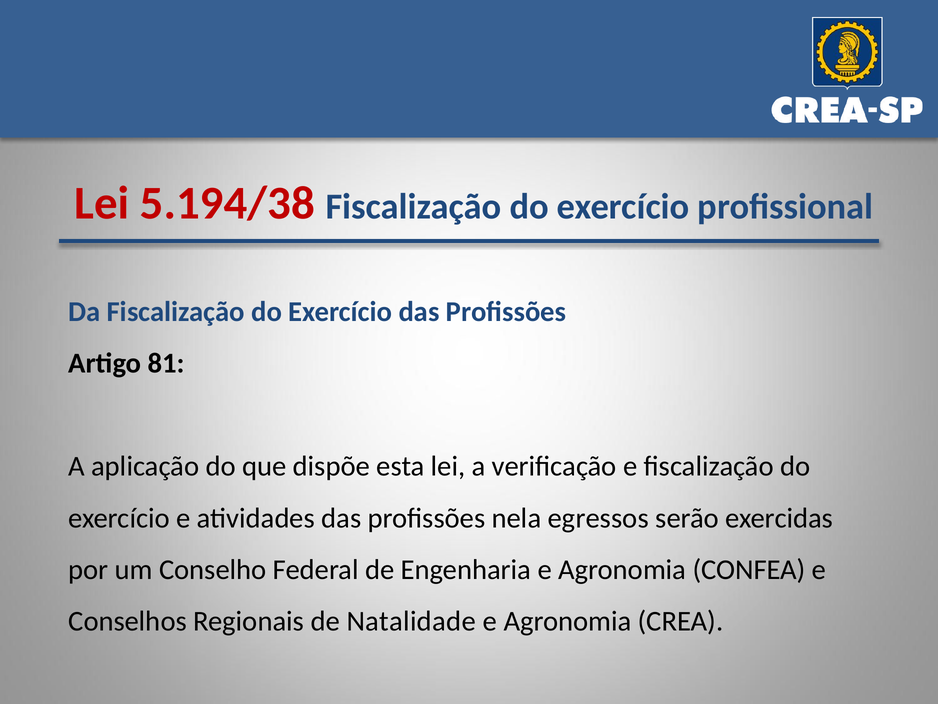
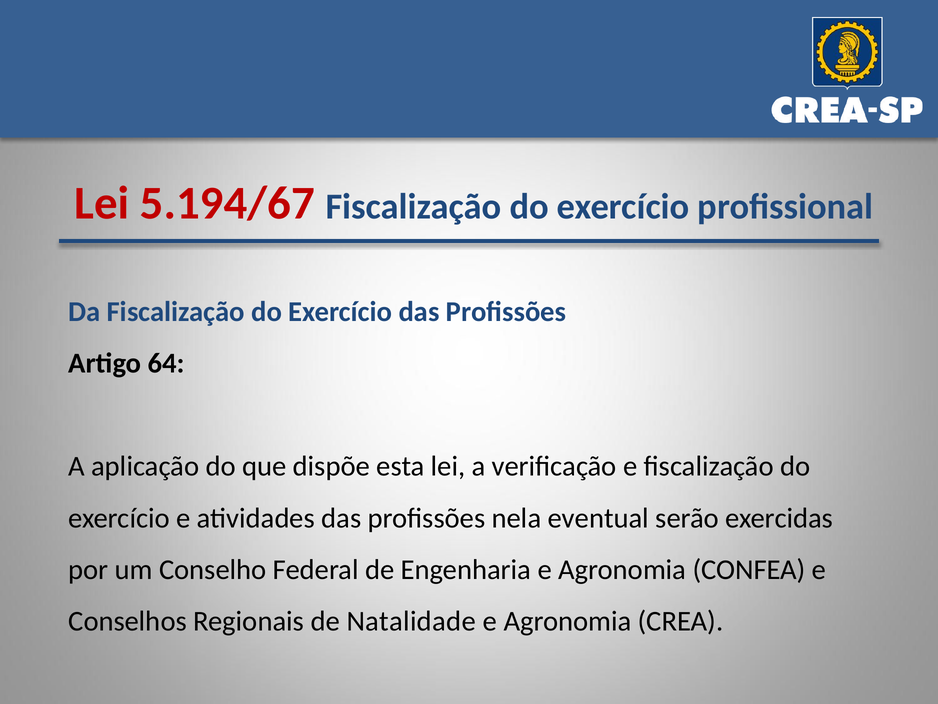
5.194/38: 5.194/38 -> 5.194/67 (227, 203)
81: 81 -> 64 (166, 363)
egressos: egressos -> eventual (598, 518)
